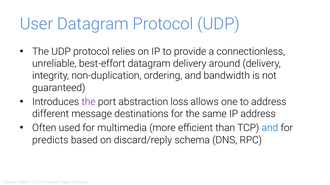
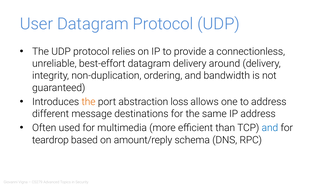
the colour: purple -> orange (89, 102)
predicts: predicts -> teardrop (50, 140)
discard/reply: discard/reply -> amount/reply (143, 140)
